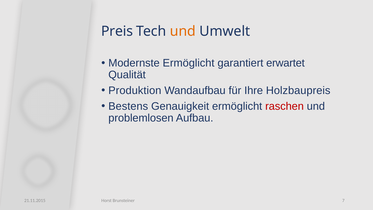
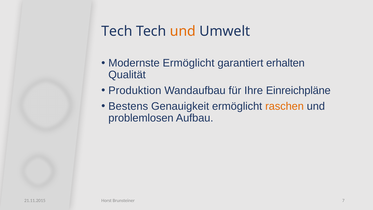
Preis: Preis -> Tech (117, 31)
erwartet: erwartet -> erhalten (285, 63)
Holzbaupreis: Holzbaupreis -> Einreichpläne (298, 90)
raschen colour: red -> orange (285, 106)
